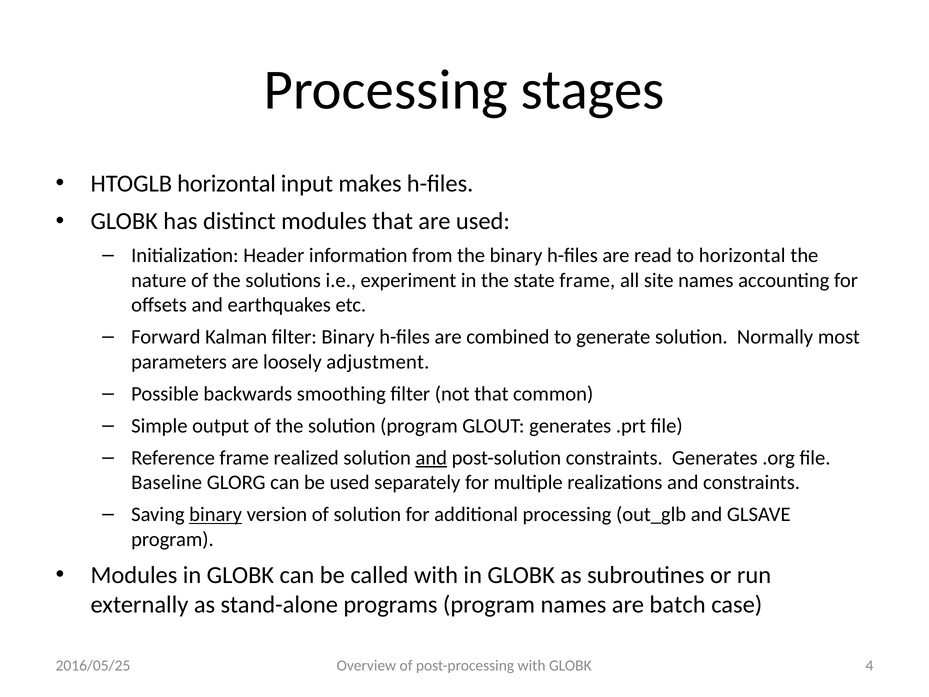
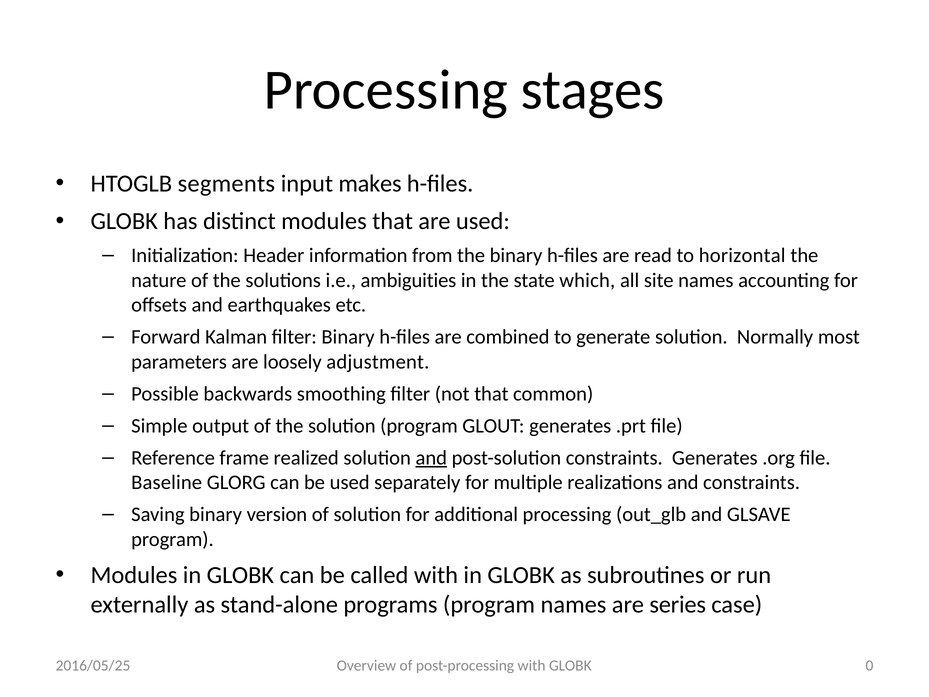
HTOGLB horizontal: horizontal -> segments (226, 184)
experiment: experiment -> ambiguities (408, 280)
state frame: frame -> which (587, 280)
binary underline: present -> none (216, 514)
batch: batch -> series (678, 604)
4: 4 -> 0 (869, 665)
